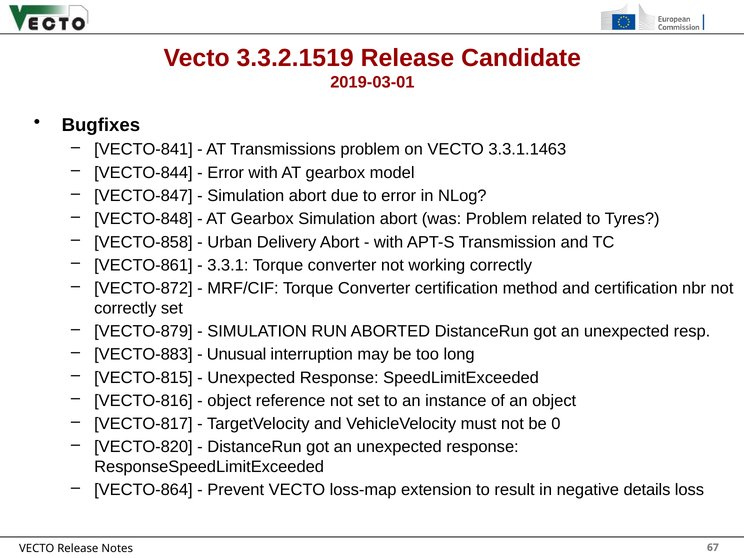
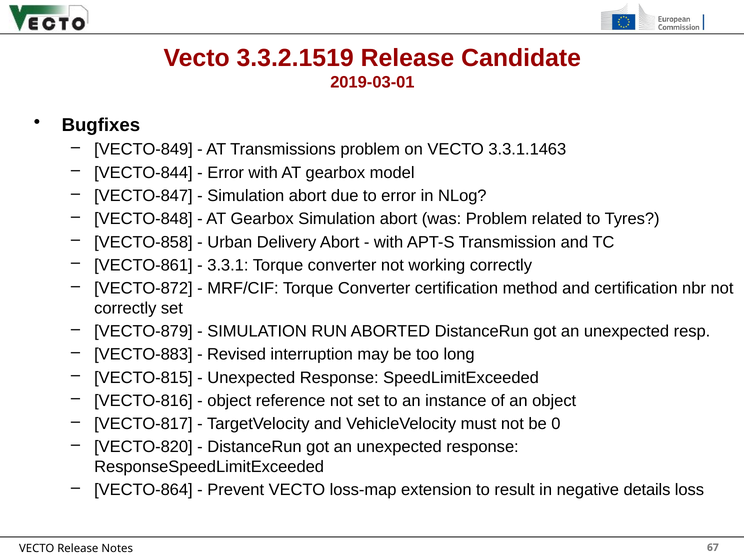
VECTO-841: VECTO-841 -> VECTO-849 (143, 149)
Unusual: Unusual -> Revised (237, 354)
